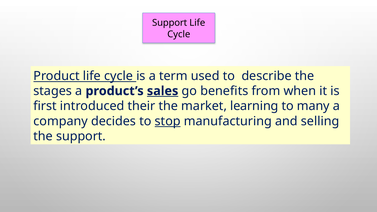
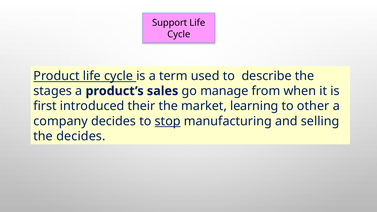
sales underline: present -> none (163, 91)
benefits: benefits -> manage (224, 91)
many: many -> other (313, 106)
the support: support -> decides (81, 136)
